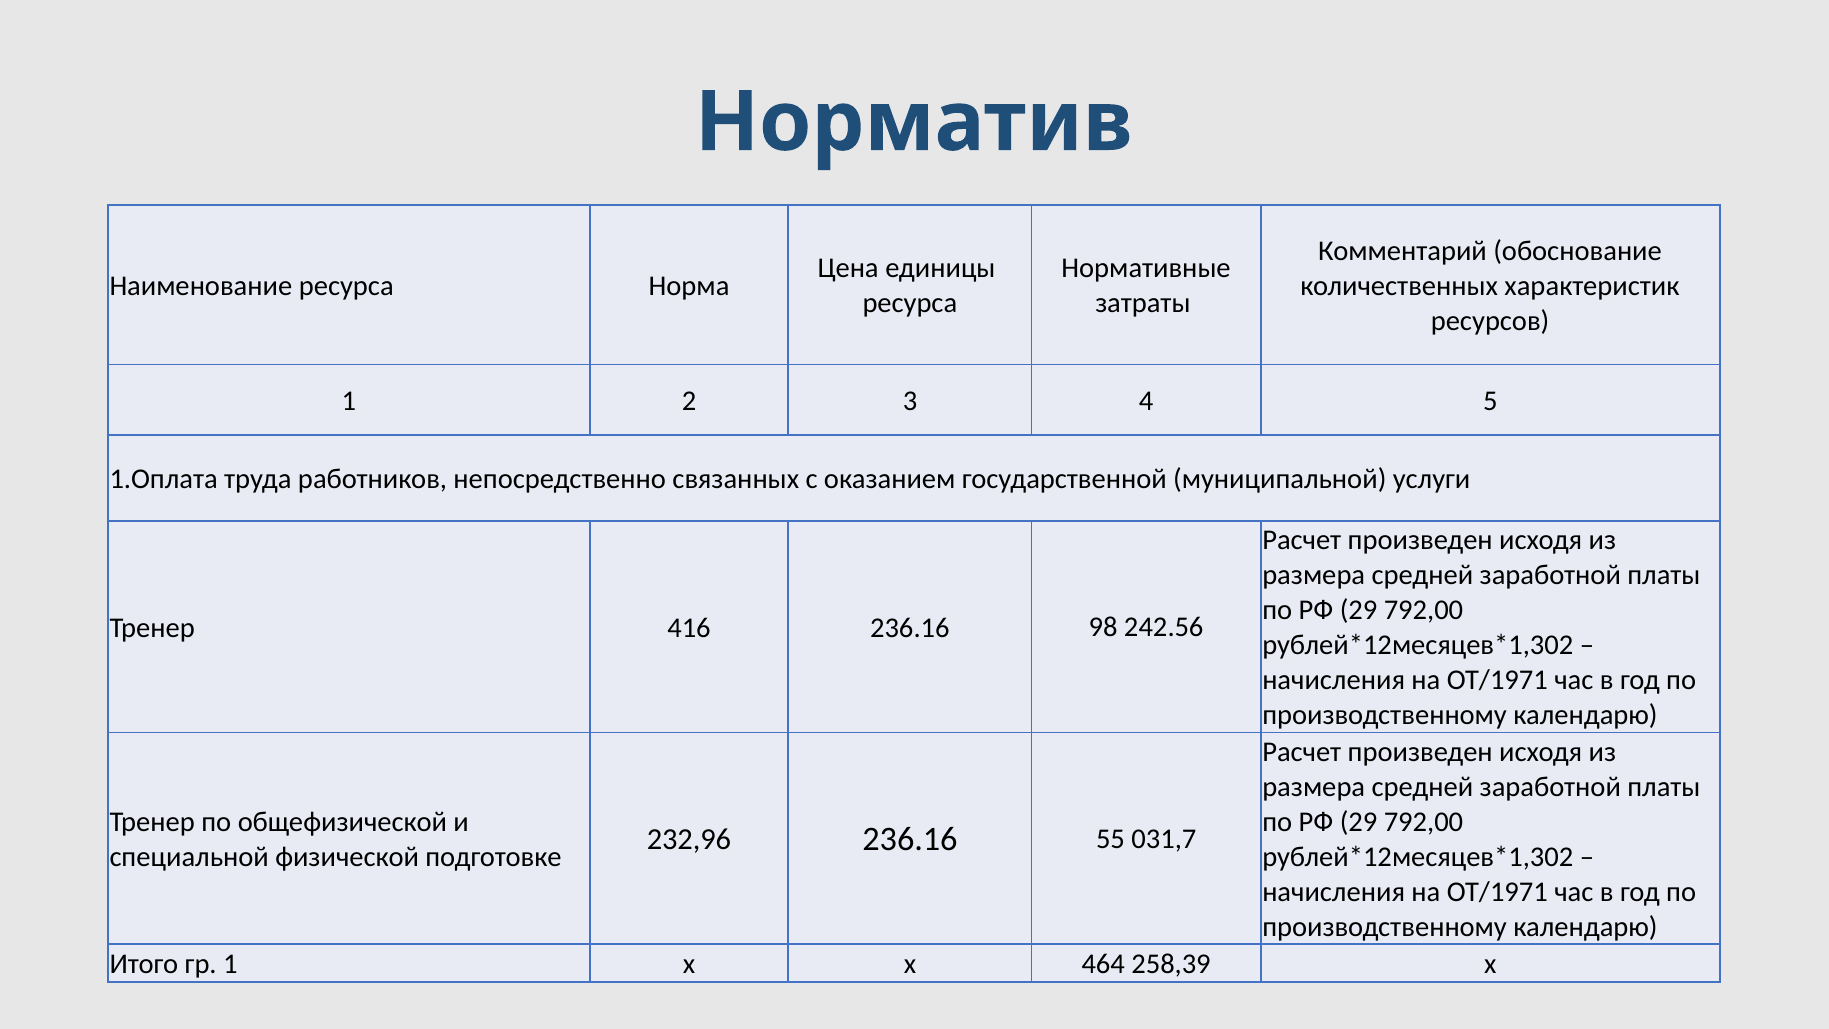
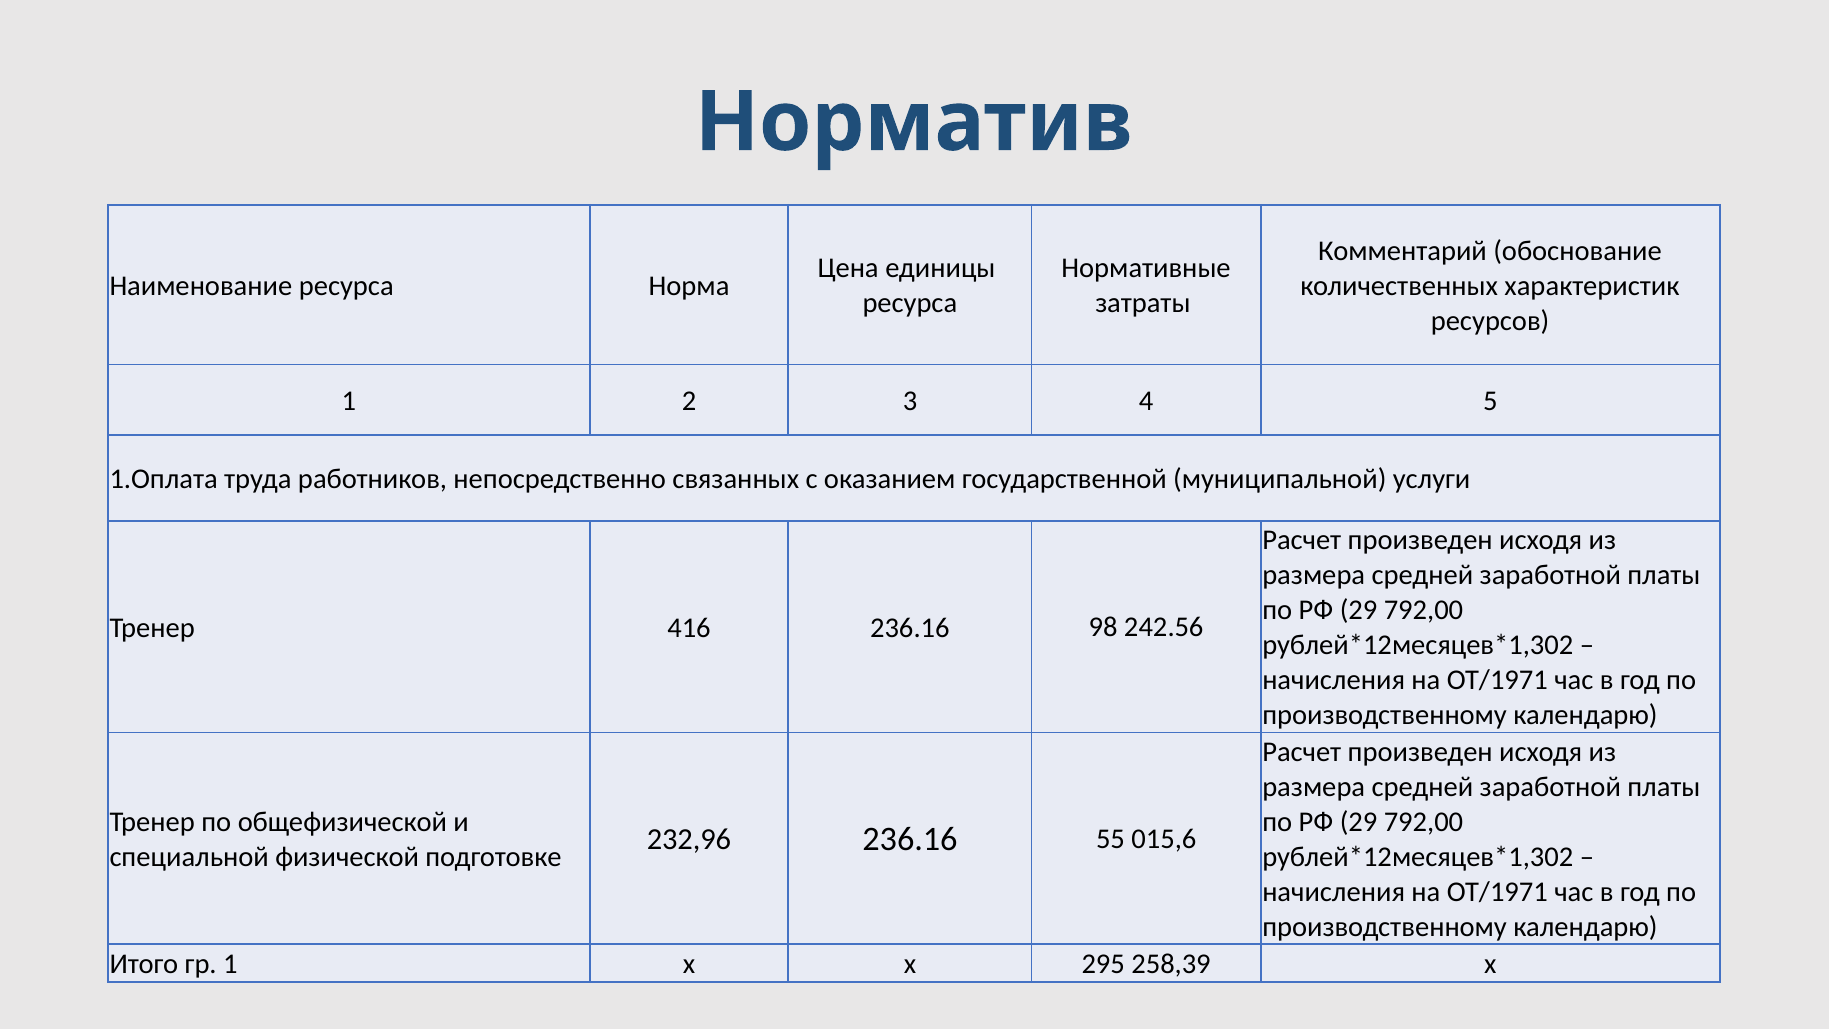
031,7: 031,7 -> 015,6 (1164, 839)
464: 464 -> 295 (1103, 964)
